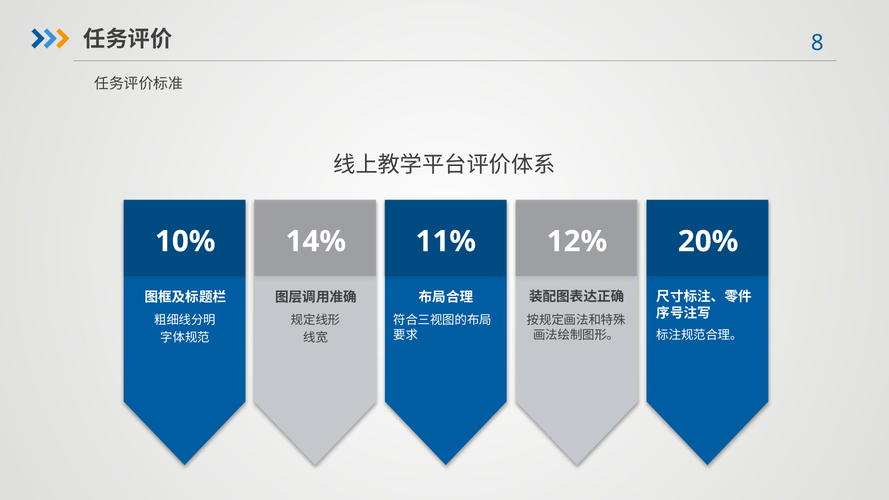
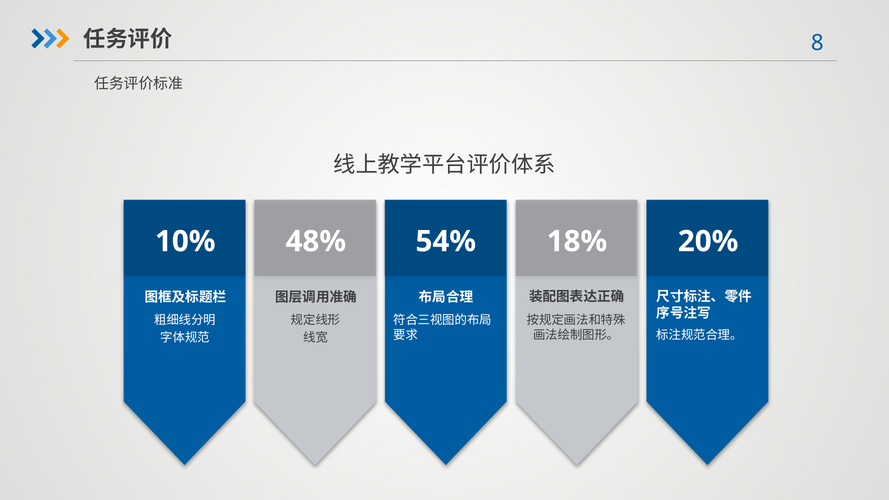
14%: 14% -> 48% (316, 241)
11%: 11% -> 54% (446, 241)
12%: 12% -> 18% (577, 241)
